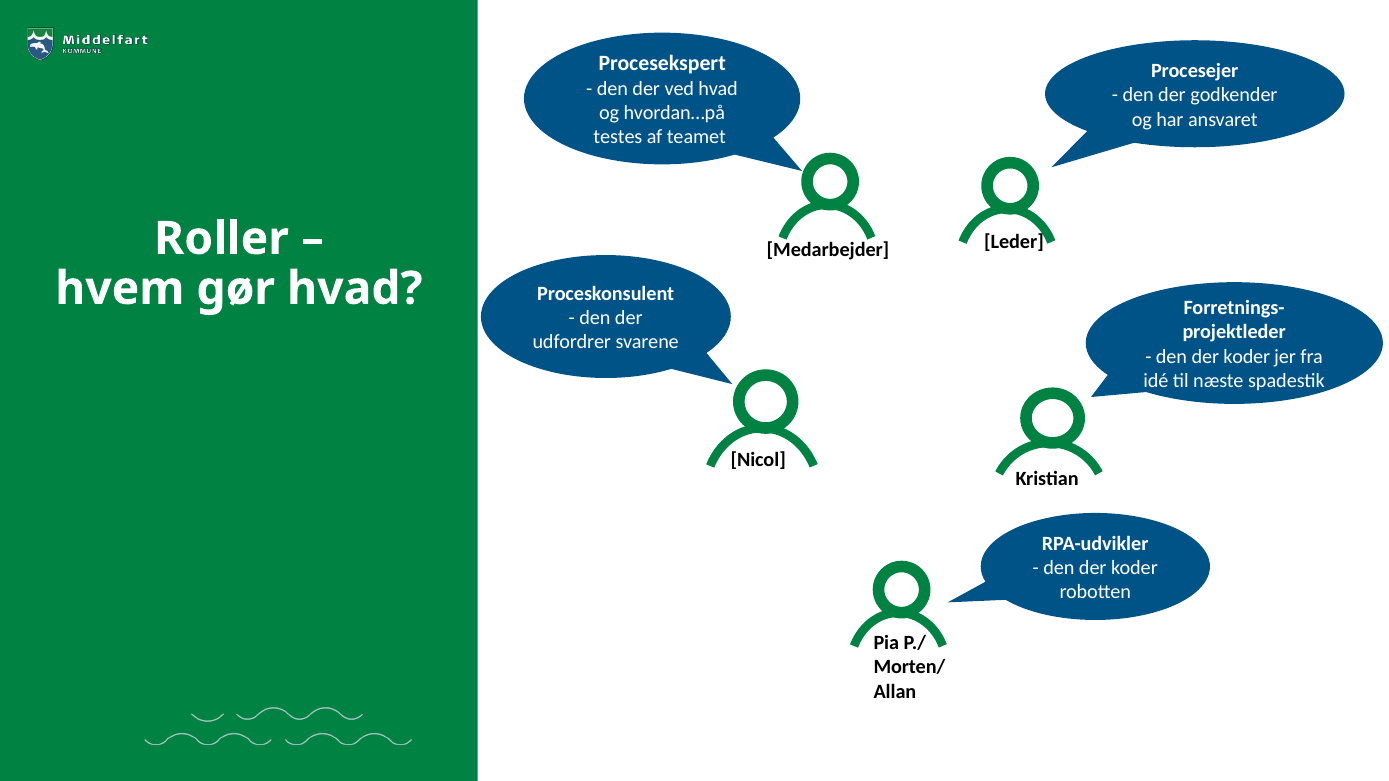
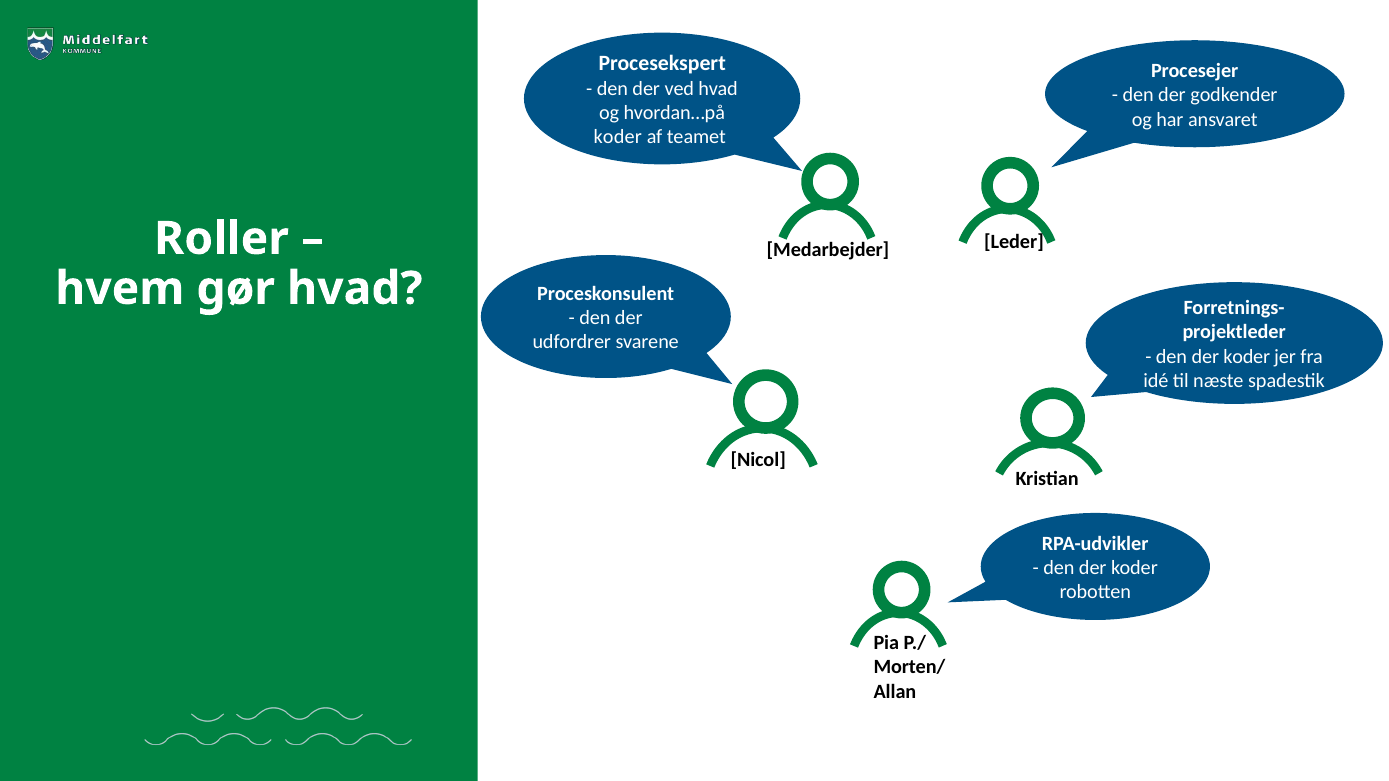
testes: testes -> koder (618, 137)
